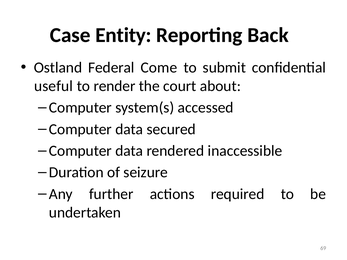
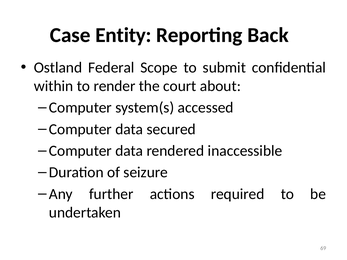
Come: Come -> Scope (159, 68)
useful: useful -> within (54, 86)
